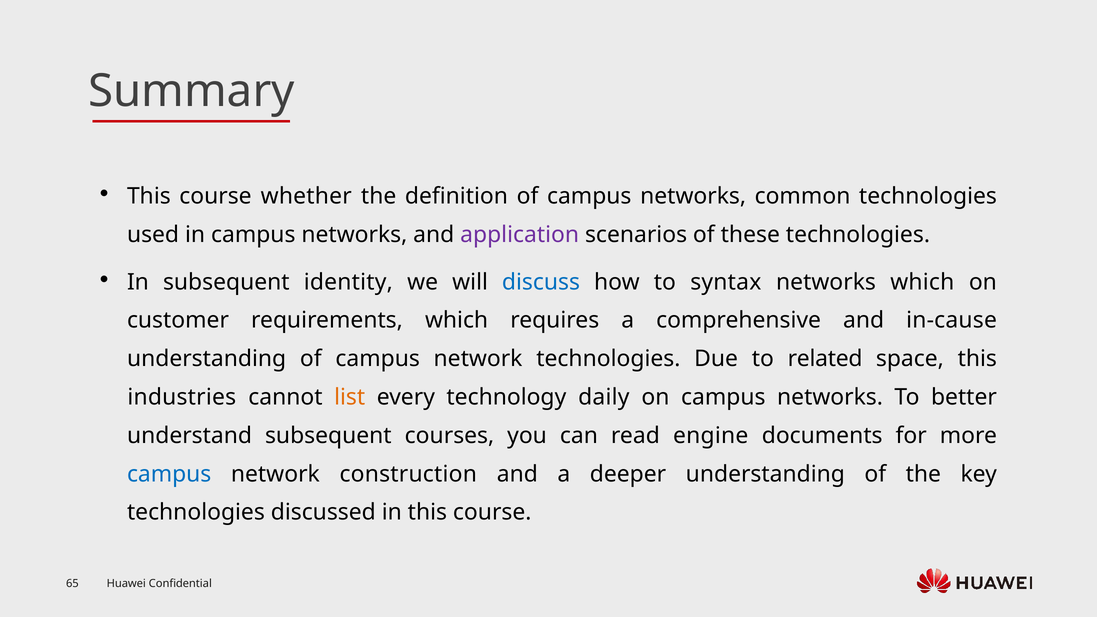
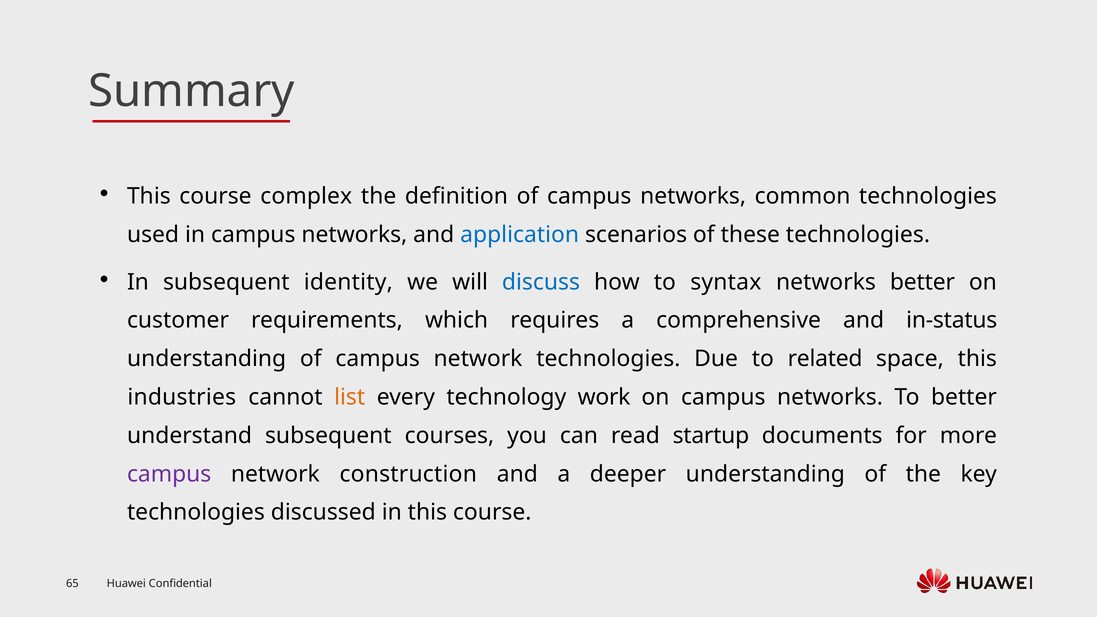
whether: whether -> complex (306, 196)
application colour: purple -> blue (520, 235)
networks which: which -> better (922, 282)
in-cause: in-cause -> in-status (952, 320)
daily: daily -> work (604, 397)
engine: engine -> startup (711, 436)
campus colour: blue -> purple (169, 474)
